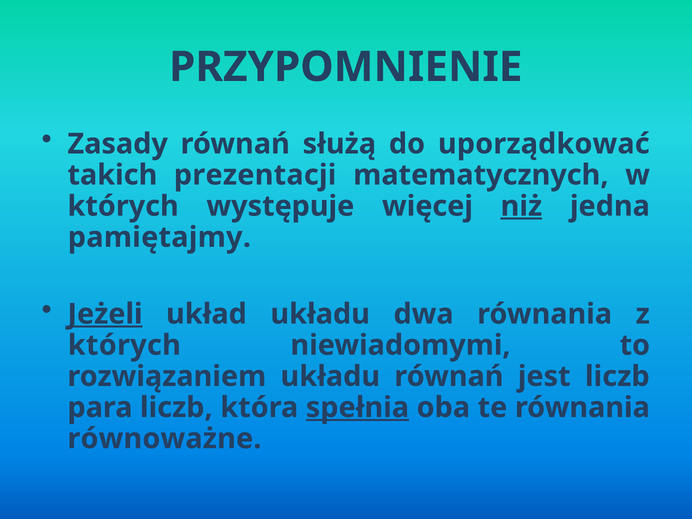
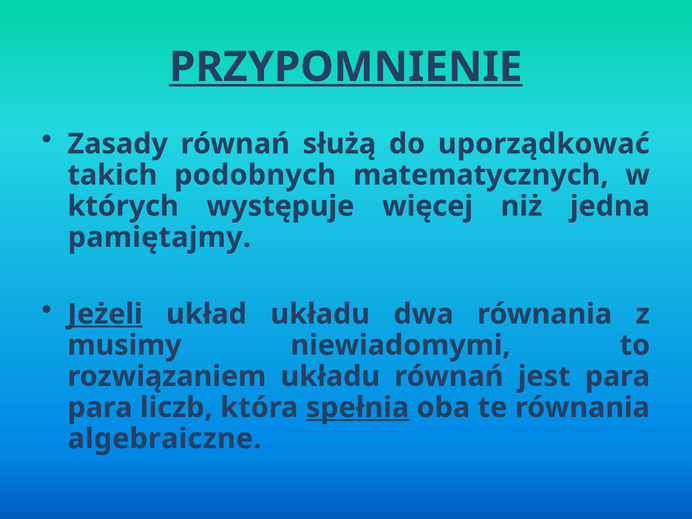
PRZYPOMNIENIE underline: none -> present (346, 67)
prezentacji: prezentacji -> podobnych (255, 175)
niż underline: present -> none (521, 206)
których: których -> musimy (125, 345)
jest liczb: liczb -> para (617, 376)
równoważne: równoważne -> algebraiczne (164, 439)
